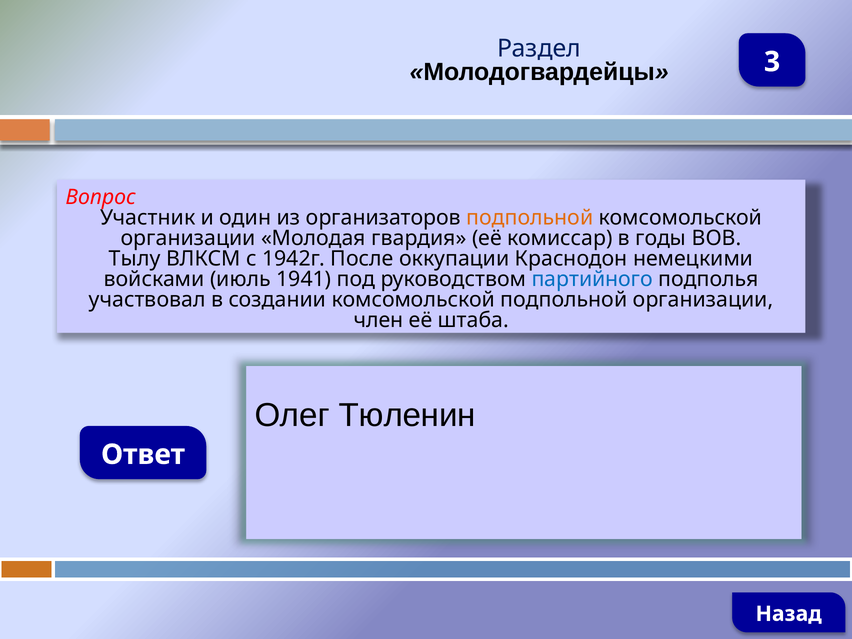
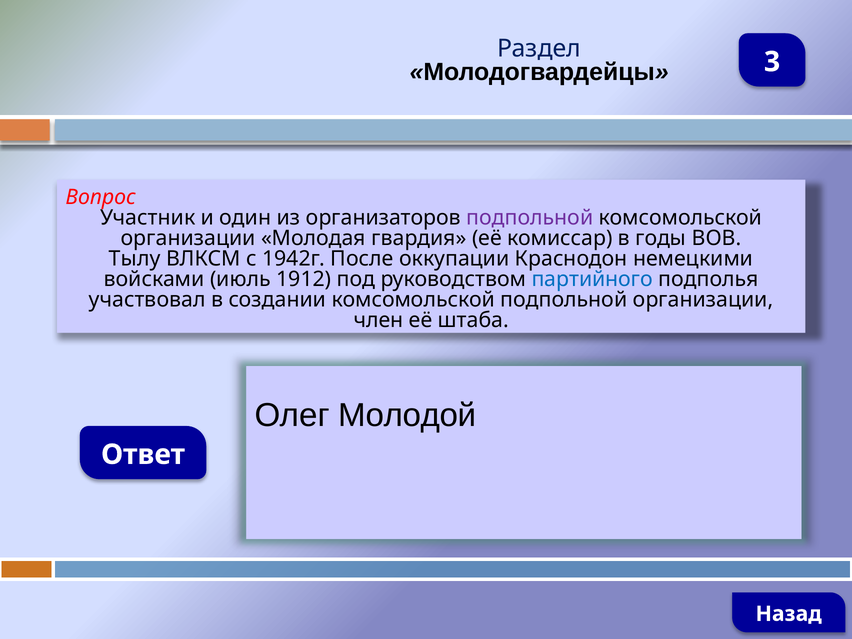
подпольной colour: orange -> purple (530, 218)
1941: 1941 -> 1912 (304, 279)
Тюленин: Тюленин -> Молодой (407, 415)
